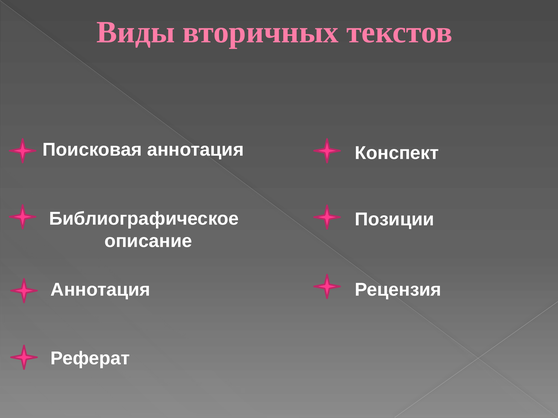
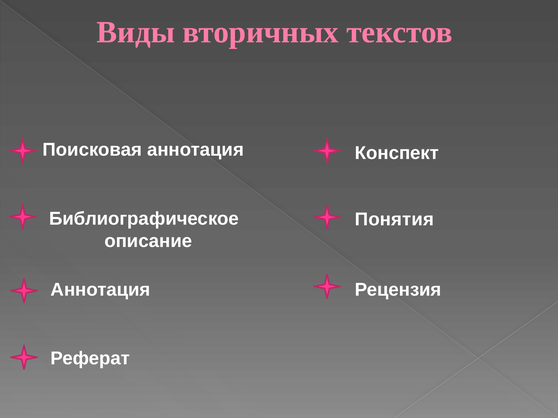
Позиции: Позиции -> Понятия (394, 220)
